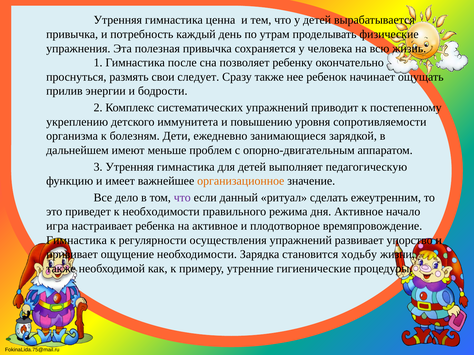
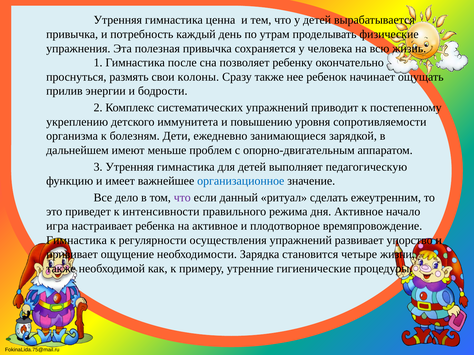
следует: следует -> колоны (198, 77)
организационное colour: orange -> blue (241, 181)
к необходимости: необходимости -> интенсивности (161, 212)
ходьбу: ходьбу -> четыре (359, 255)
